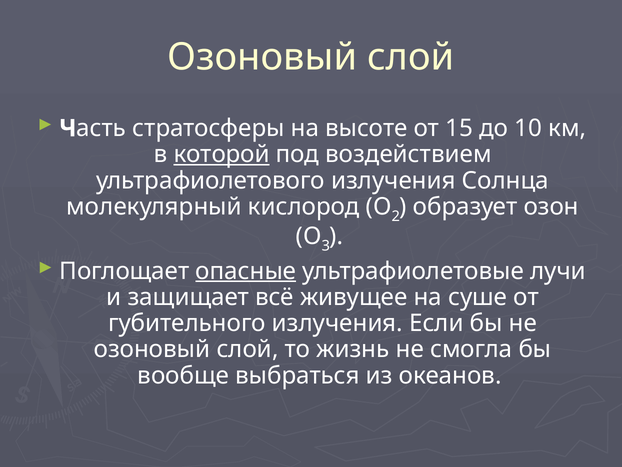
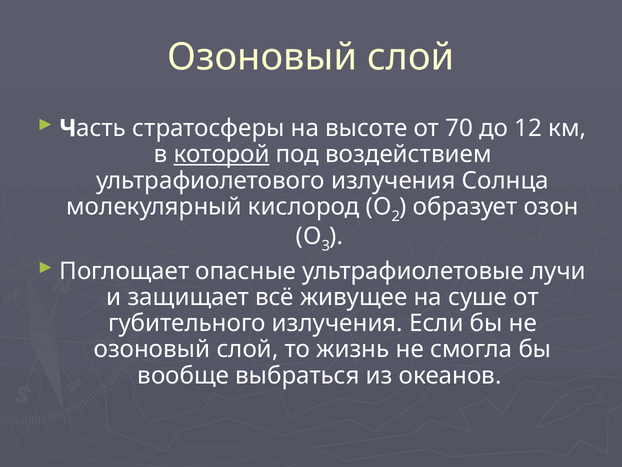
15: 15 -> 70 (459, 128)
10: 10 -> 12 (528, 128)
опасные underline: present -> none (246, 271)
